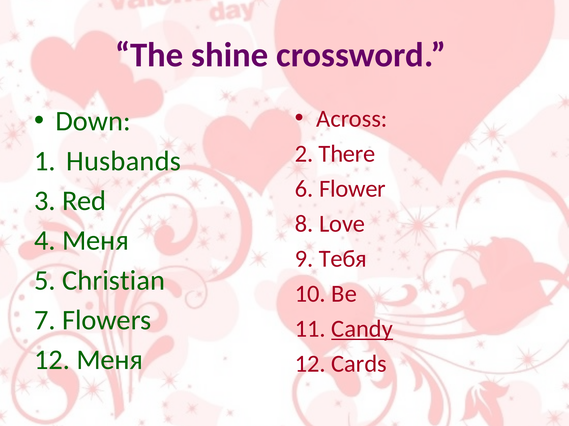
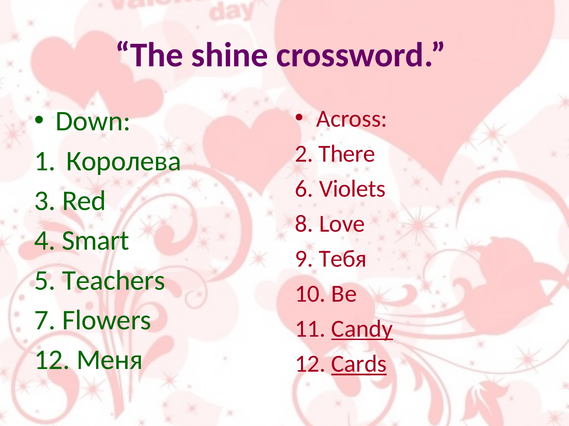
Husbands: Husbands -> Королева (124, 161)
Flower: Flower -> Violets (352, 189)
4 Меня: Меня -> Smart (96, 241)
Christian: Christian -> Teachers (114, 281)
Cards underline: none -> present (359, 365)
